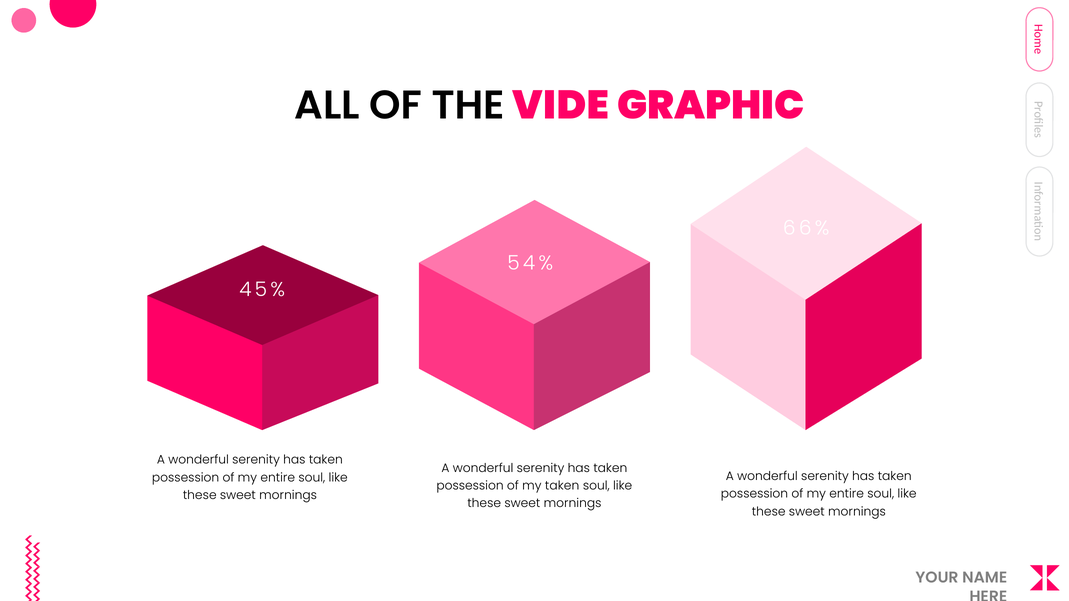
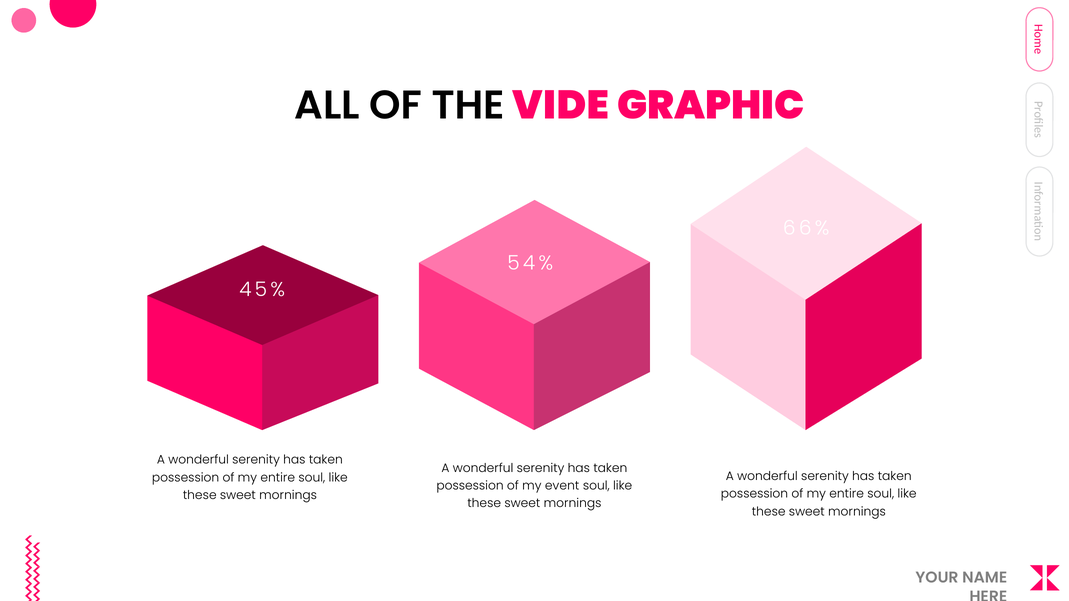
my taken: taken -> event (562, 486)
